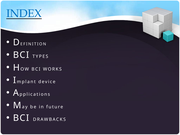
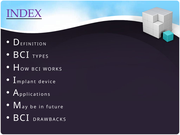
INDEX colour: blue -> purple (24, 13)
